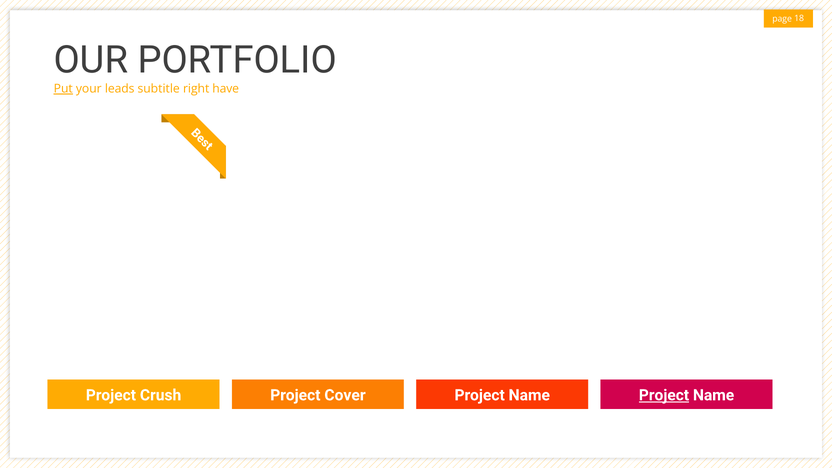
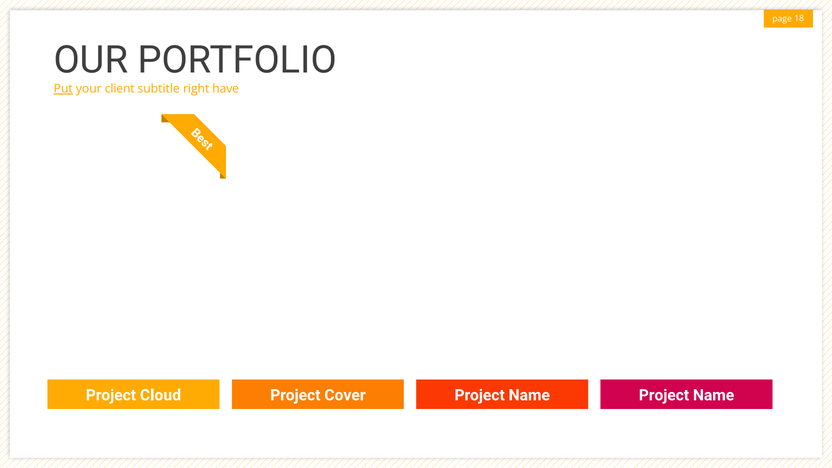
leads: leads -> client (120, 89)
Crush: Crush -> Cloud (160, 395)
Project underline: present -> none (664, 395)
